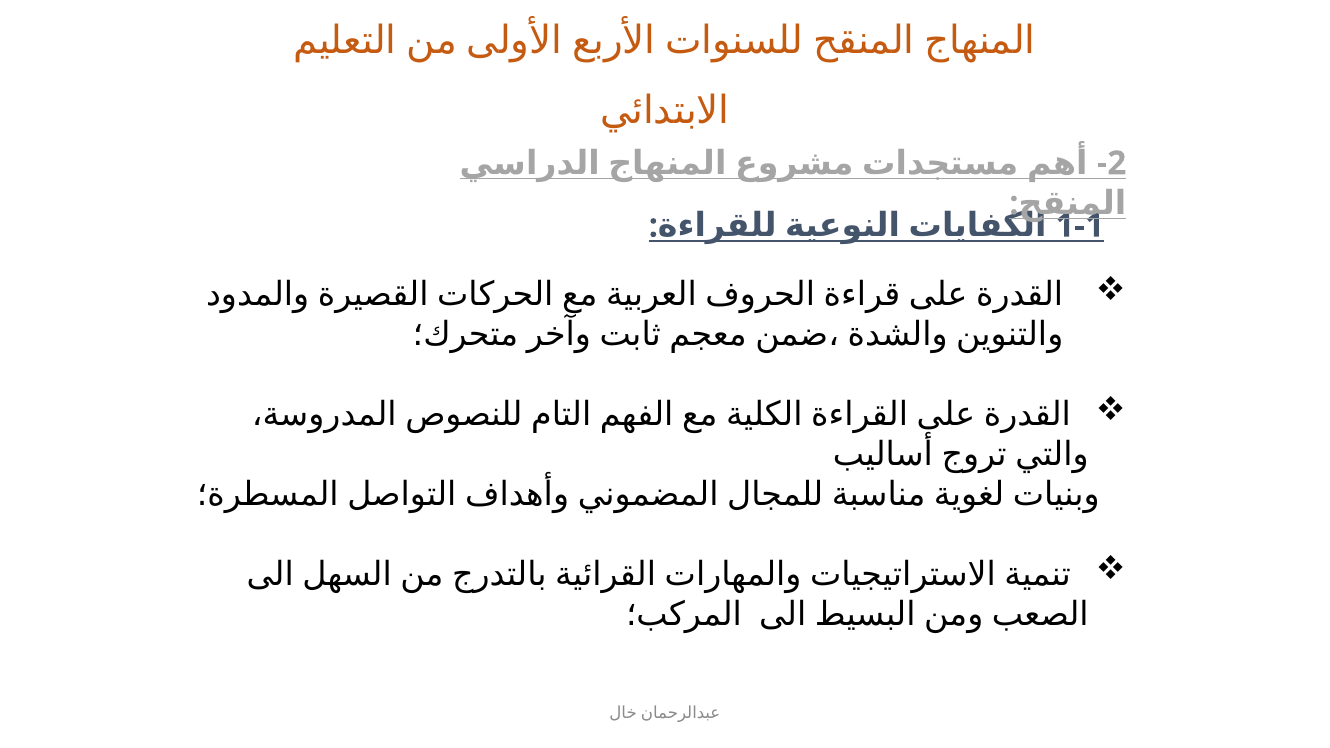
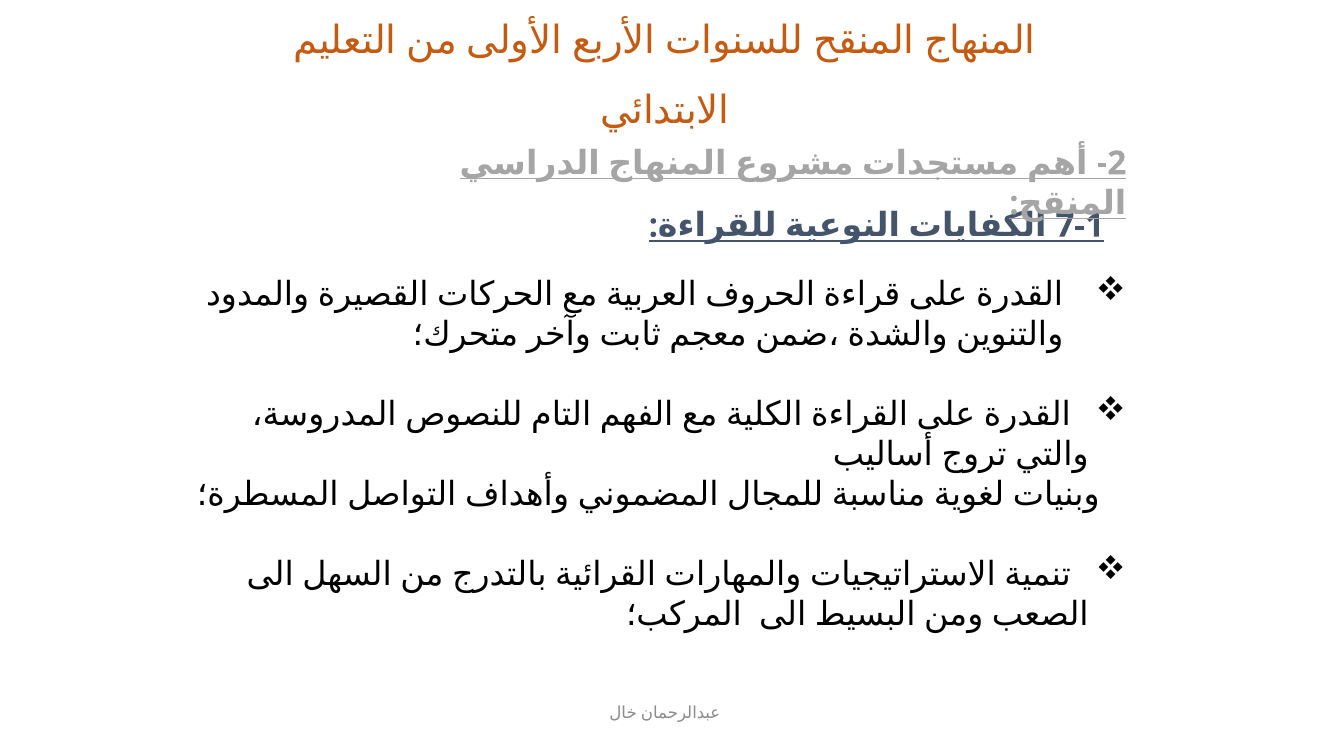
1-1: 1-1 -> 7-1 (1080, 226)
